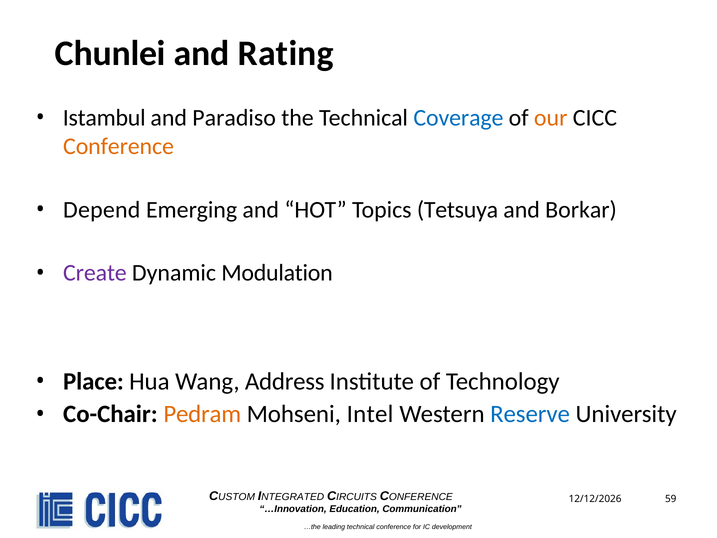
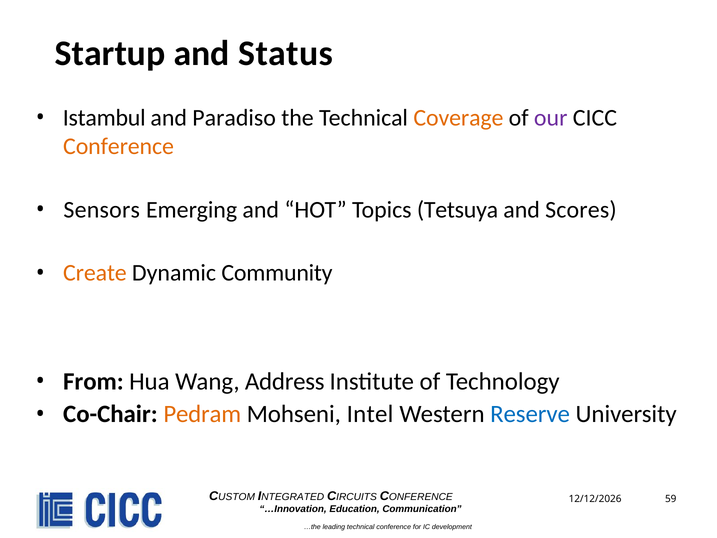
Chunlei: Chunlei -> Startup (110, 53)
Rating: Rating -> Status (286, 53)
Coverage colour: blue -> orange (458, 118)
our colour: orange -> purple (551, 118)
Depend: Depend -> Sensors (102, 210)
Borkar: Borkar -> Scores (581, 210)
Create colour: purple -> orange (95, 273)
Modulation: Modulation -> Community (277, 273)
Place: Place -> From (93, 381)
